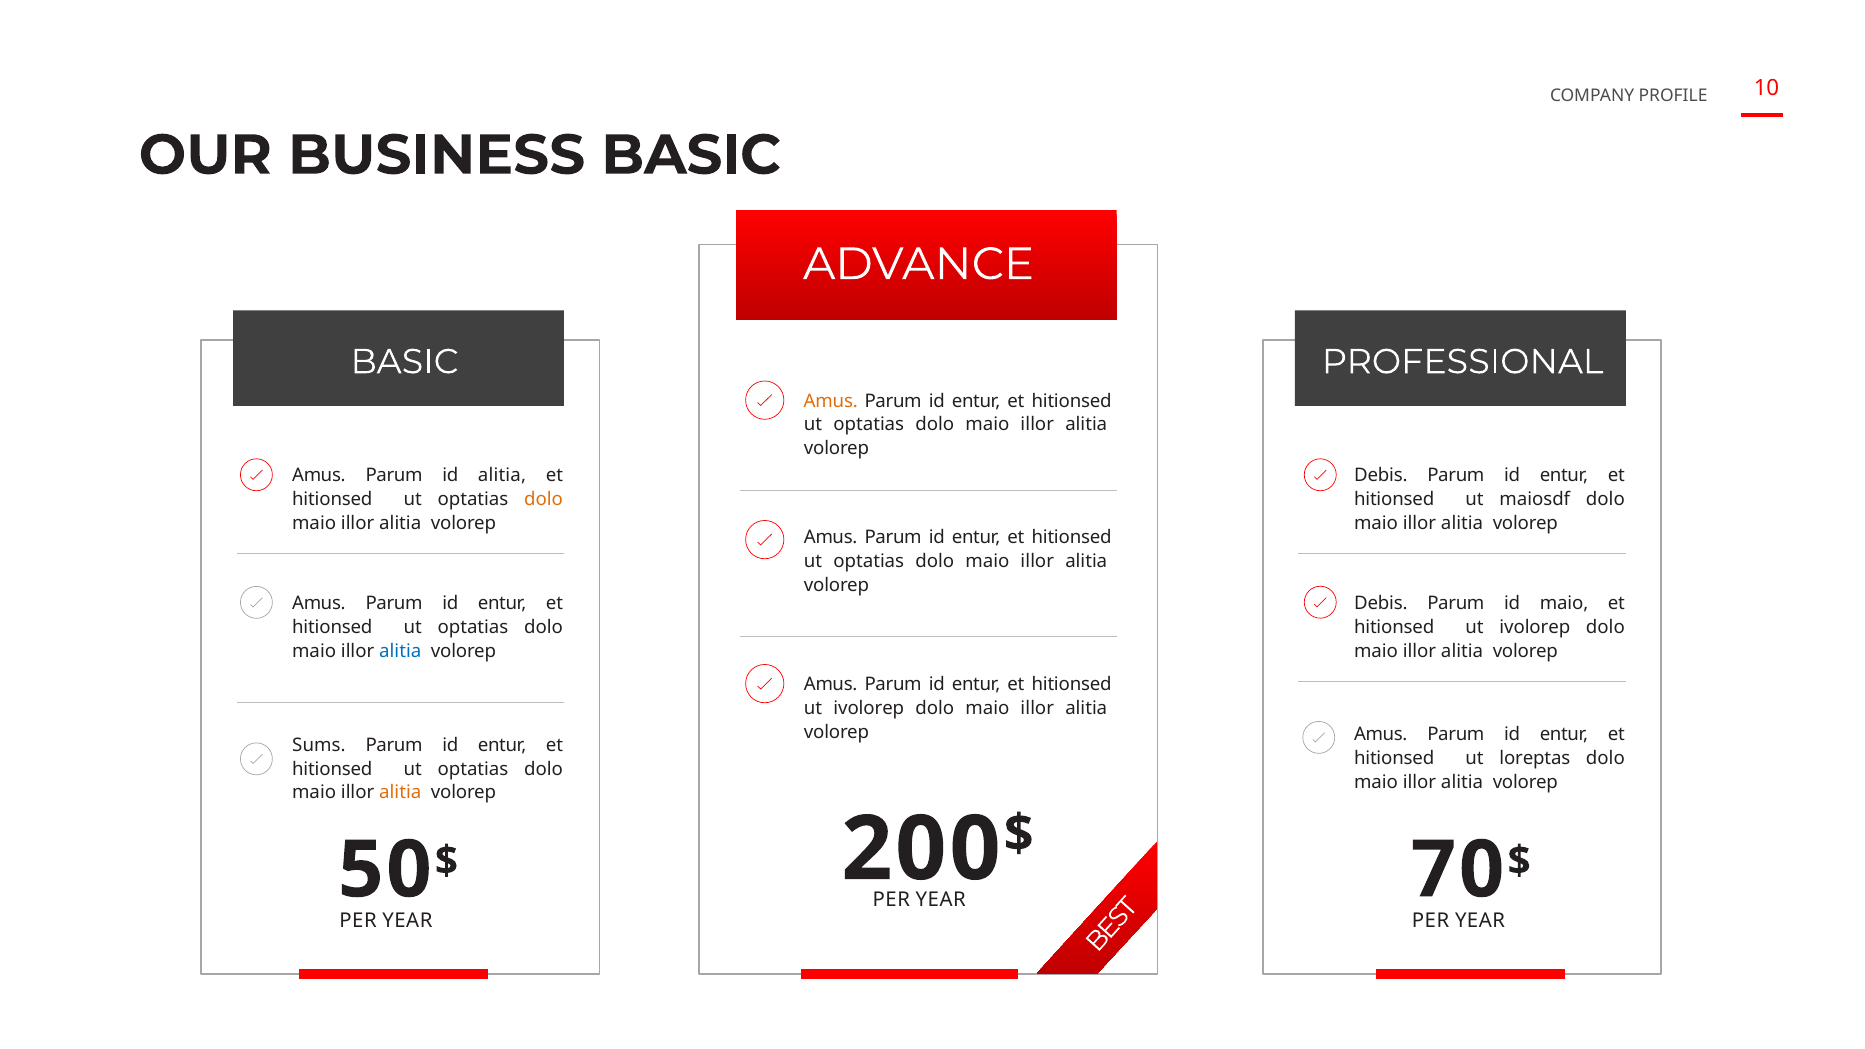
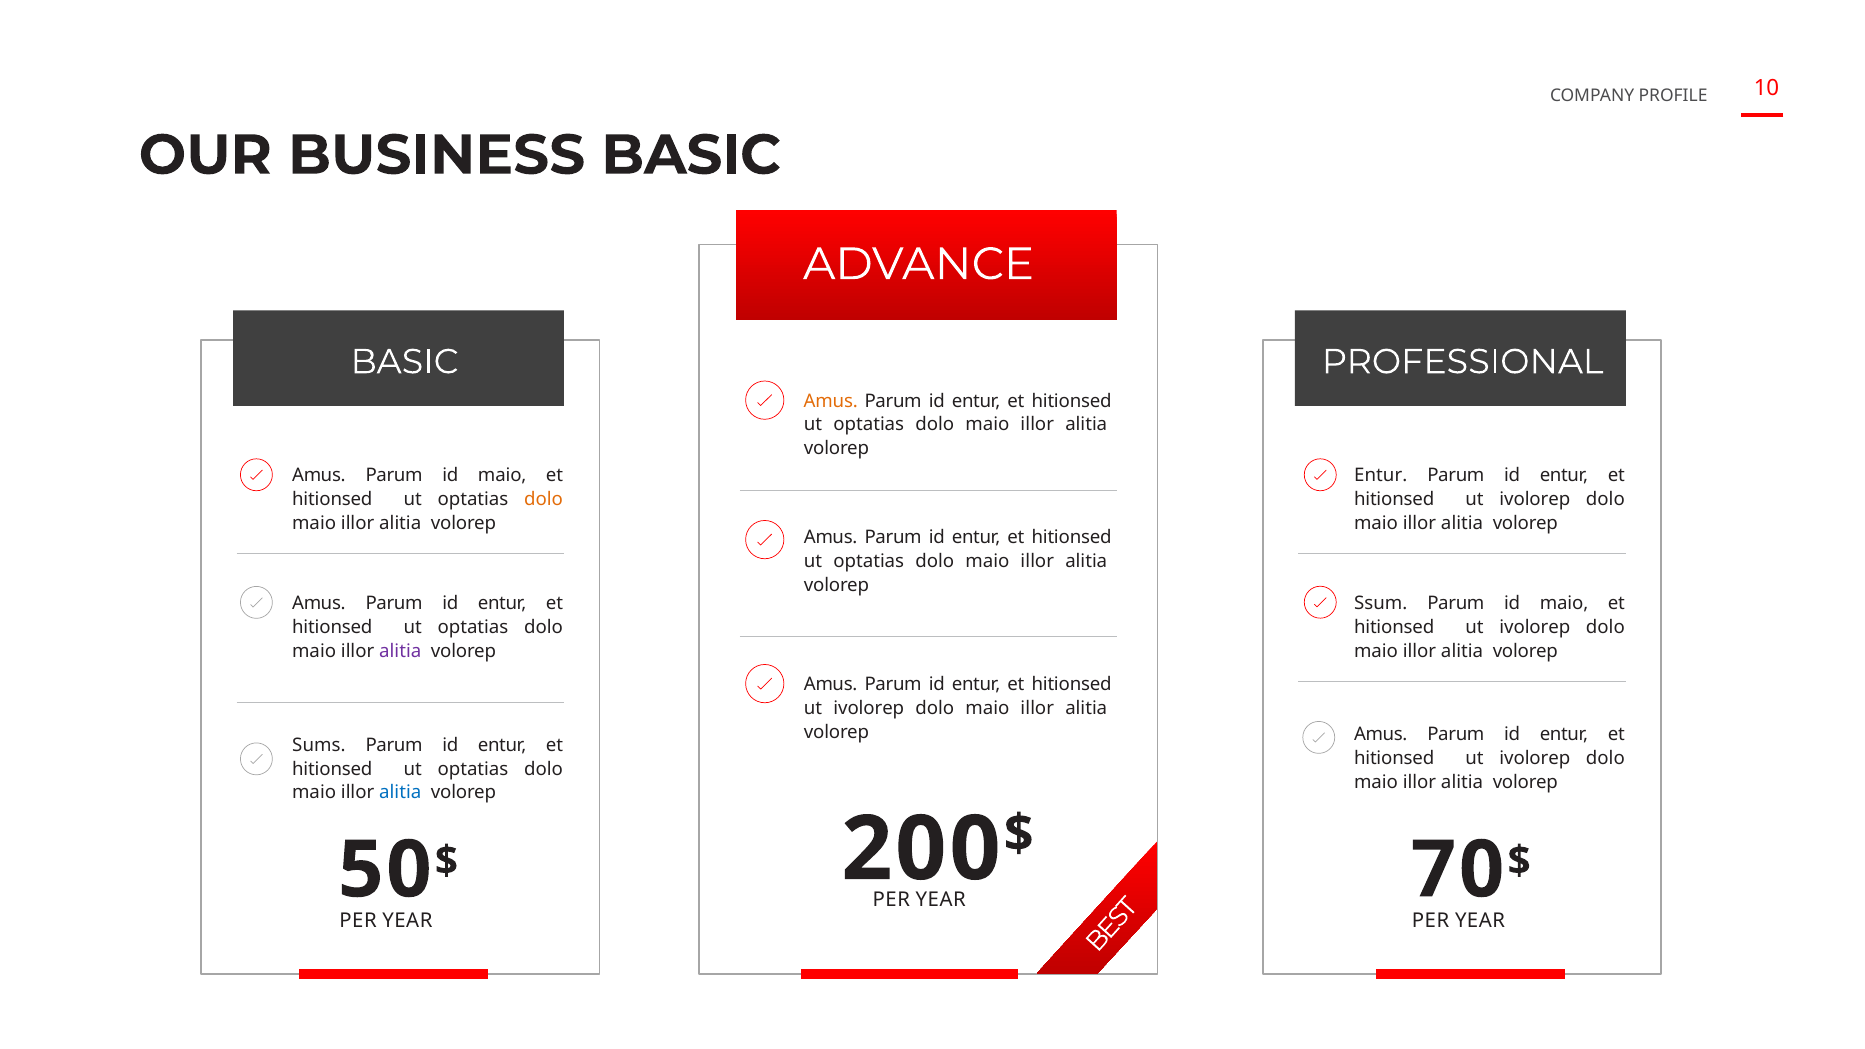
Amus Parum id alitia: alitia -> maio (502, 475)
Debis: Debis -> Entur (1381, 475)
maiosdf: maiosdf -> ivolorep (1535, 499)
Debis: Debis -> Ssum (1381, 603)
alitia colour: blue -> purple (400, 651)
loreptas: loreptas -> ivolorep (1535, 758)
alitia colour: orange -> blue (400, 793)
